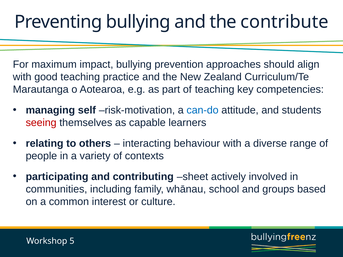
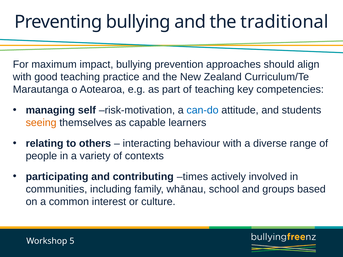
contribute: contribute -> traditional (285, 22)
seeing colour: red -> orange (41, 123)
sheet: sheet -> times (192, 177)
